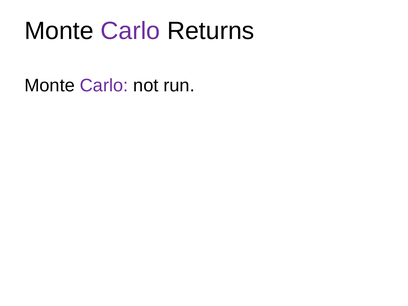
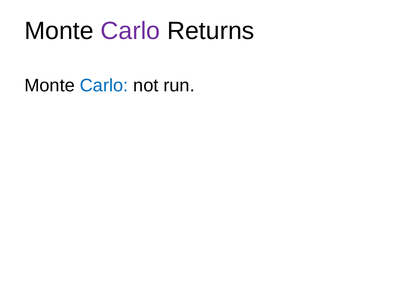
Carlo colour: purple -> blue (104, 86)
